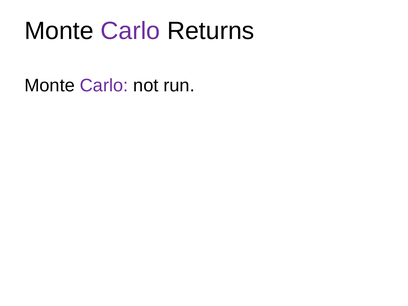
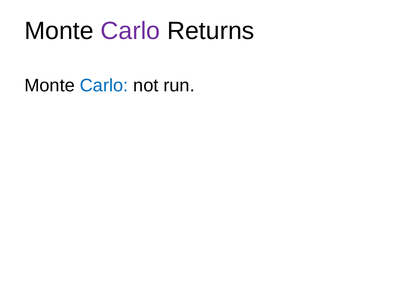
Carlo colour: purple -> blue (104, 86)
